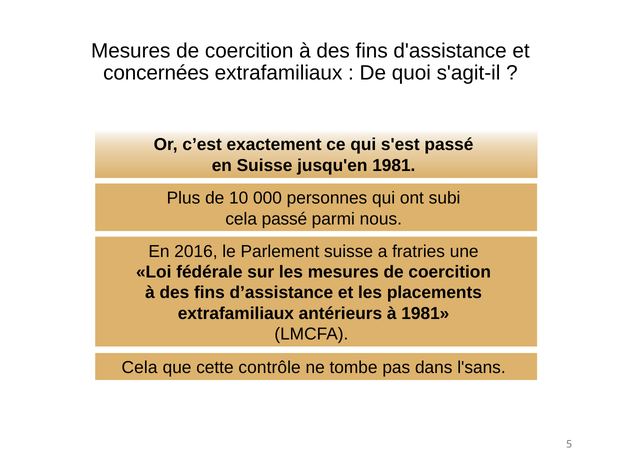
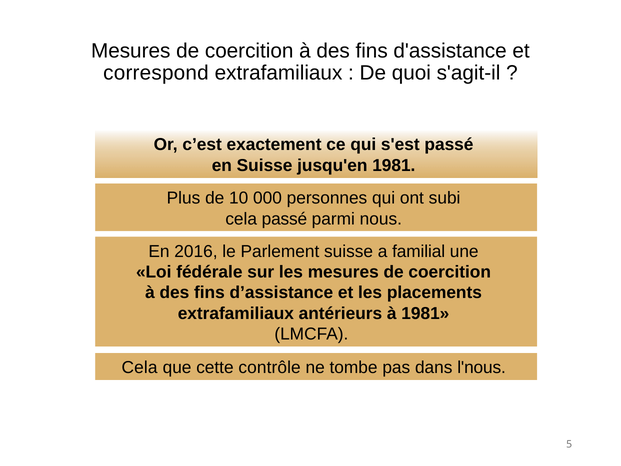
concernées: concernées -> correspond (156, 73)
fratries: fratries -> familial (419, 251)
l'sans: l'sans -> l'nous (482, 368)
